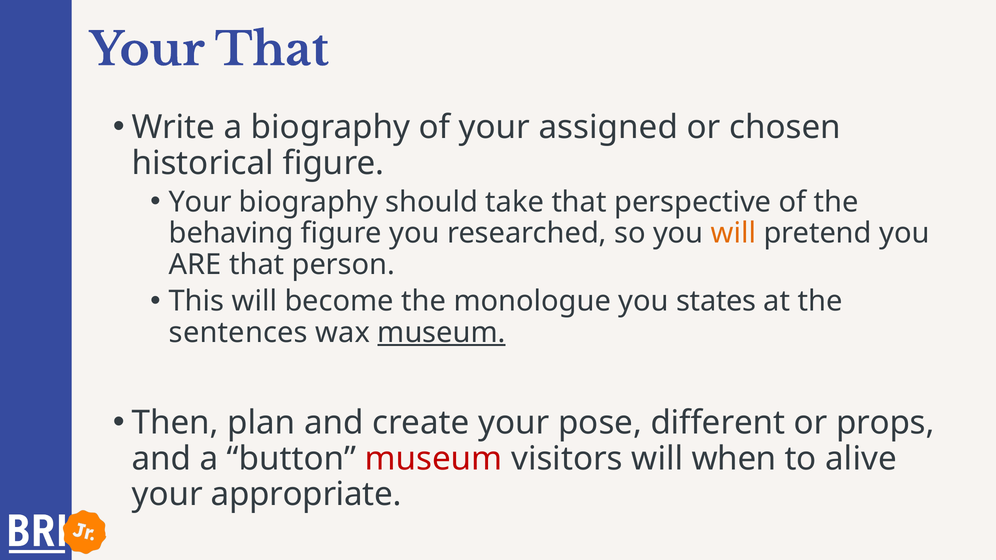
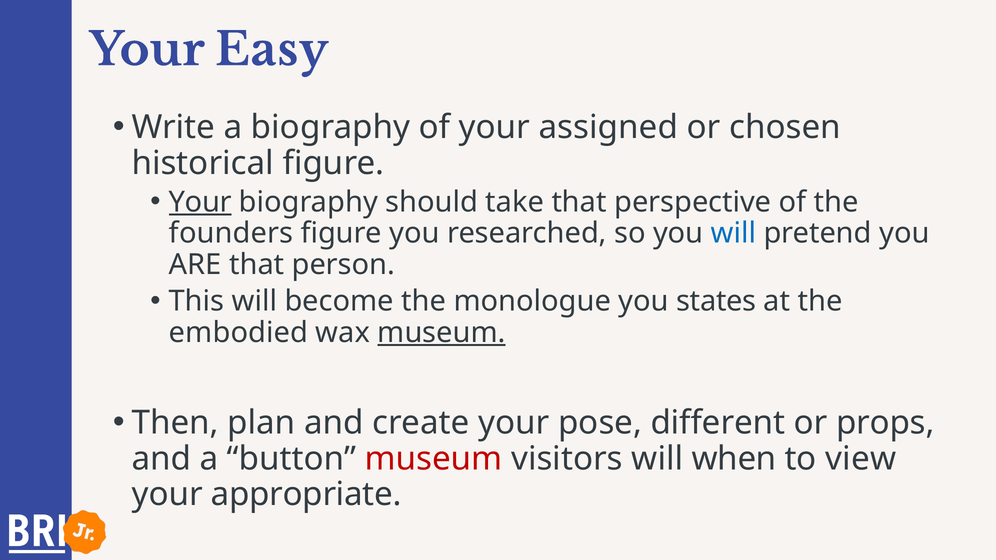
Your That: That -> Easy (272, 50)
Your underline: none -> present (200, 202)
behaving: behaving -> founders (231, 233)
will colour: orange -> blue (733, 233)
sentences: sentences -> embodied (238, 333)
alive: alive -> view (861, 459)
